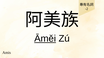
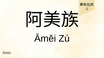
Āměi underline: present -> none (45, 39)
